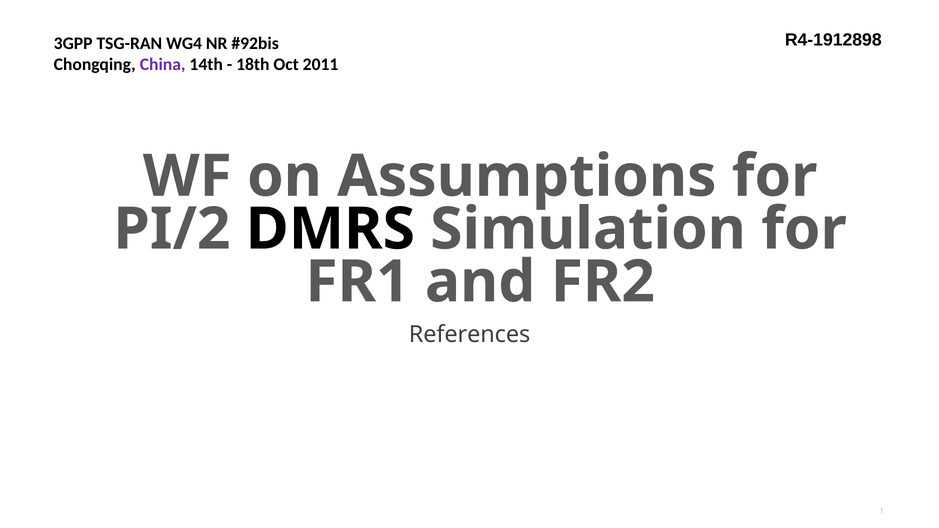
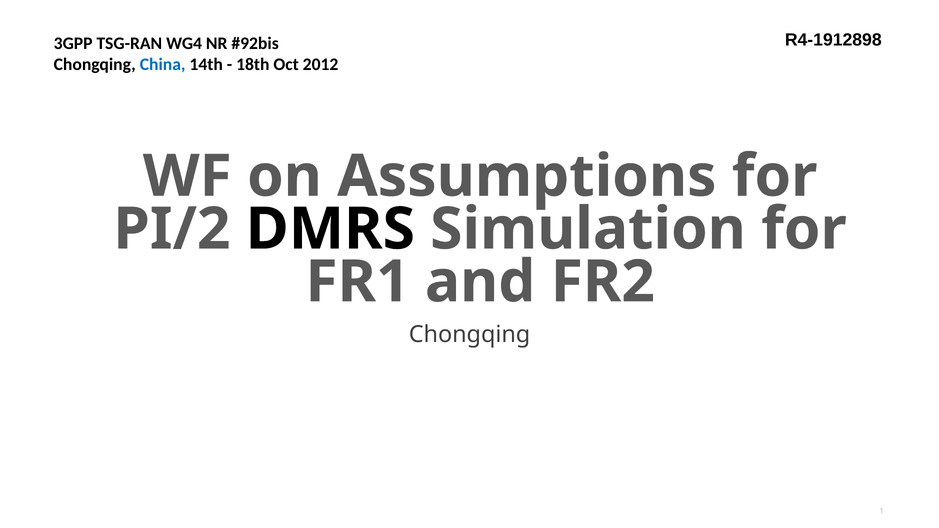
China colour: purple -> blue (163, 65)
2011: 2011 -> 2012 (321, 65)
References: References -> Chongqing (470, 335)
